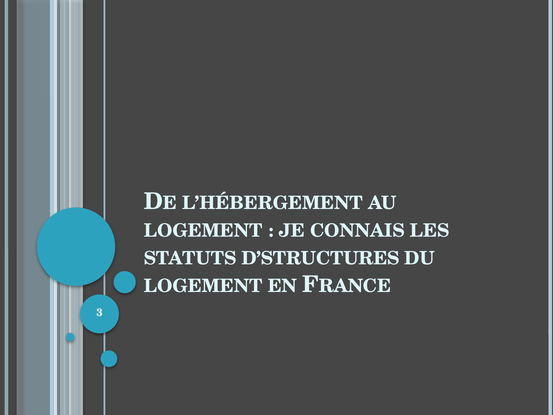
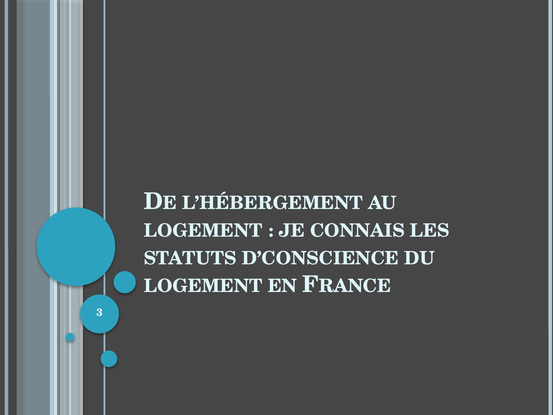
D’STRUCTURES: D’STRUCTURES -> D’CONSCIENCE (320, 258)
